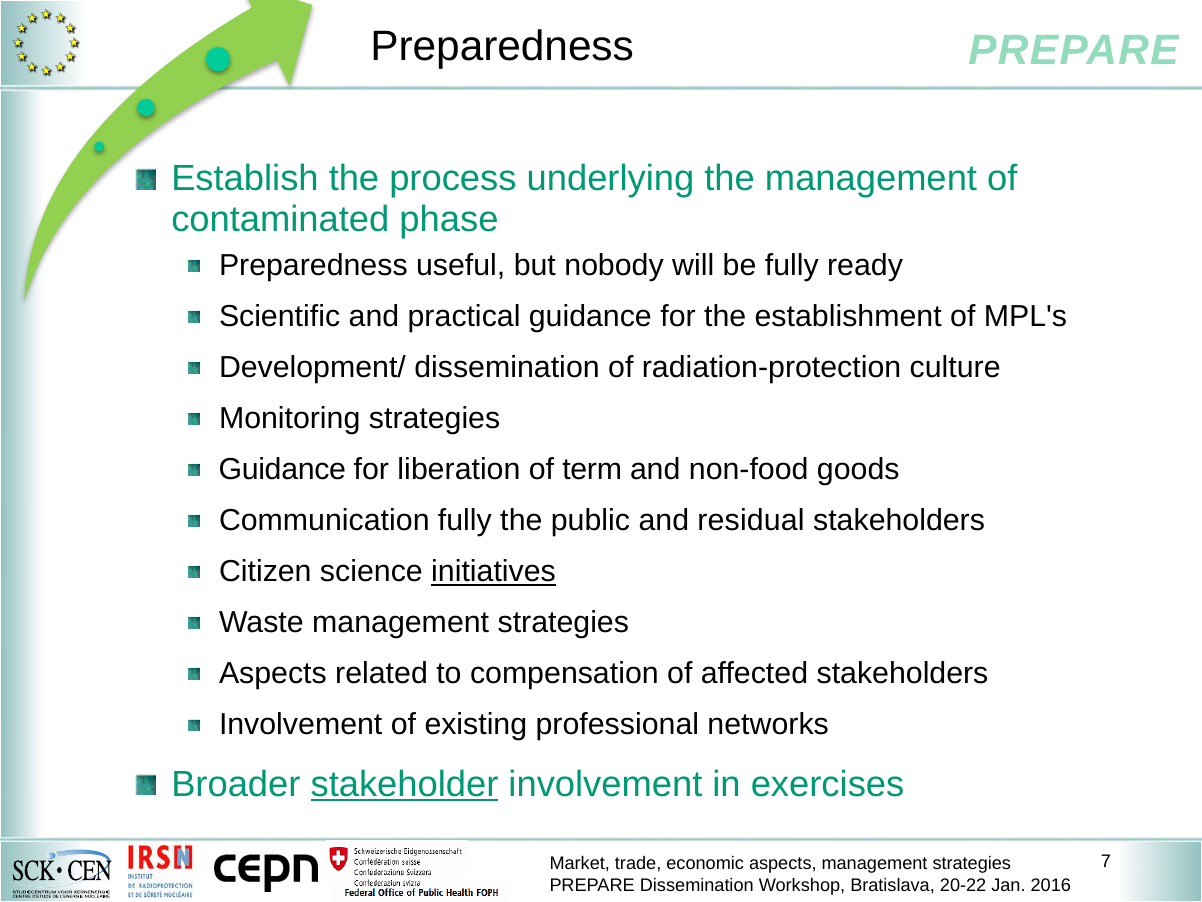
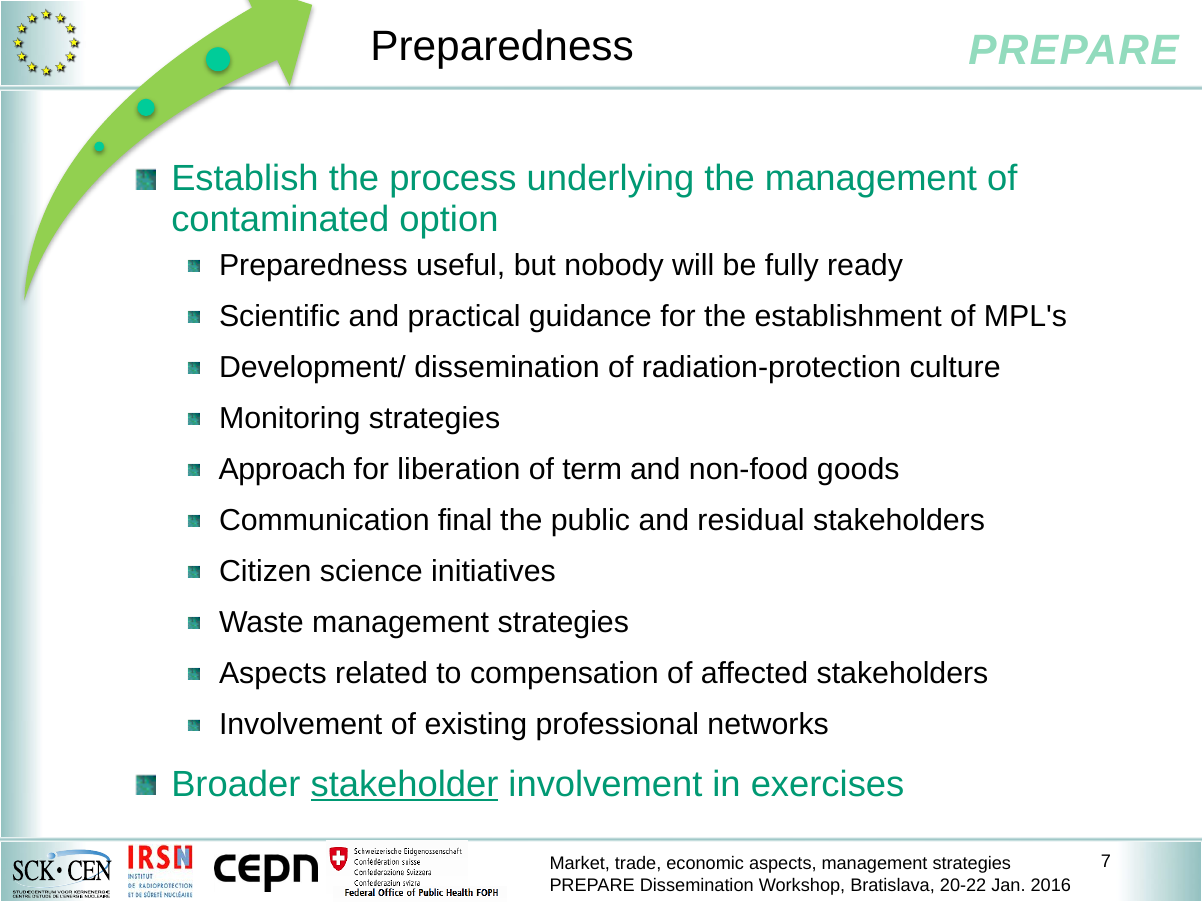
phase: phase -> option (449, 219)
Guidance: Guidance -> Approach (282, 469)
Communication fully: fully -> final (465, 520)
initiatives underline: present -> none (494, 571)
